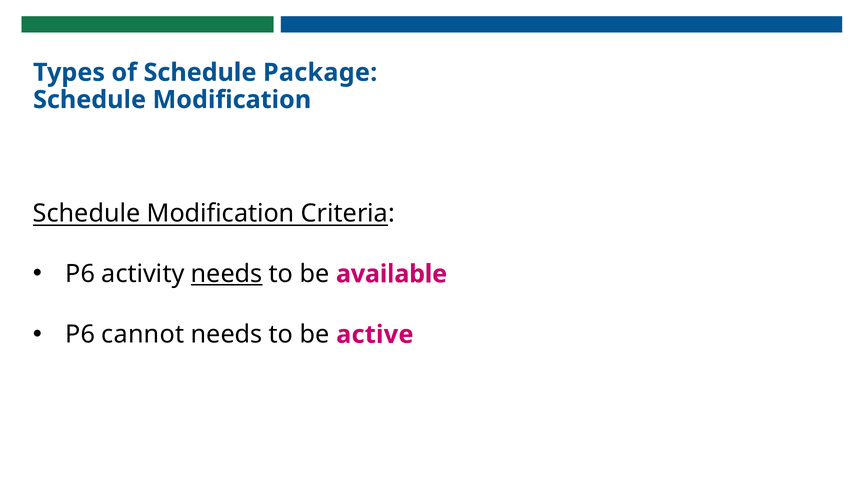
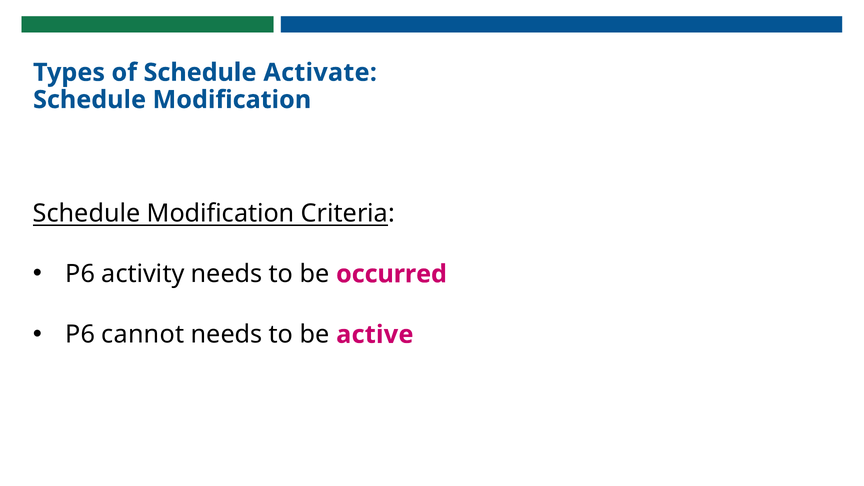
Package: Package -> Activate (320, 73)
needs underline: present -> none (227, 274)
available: available -> occurred (391, 274)
